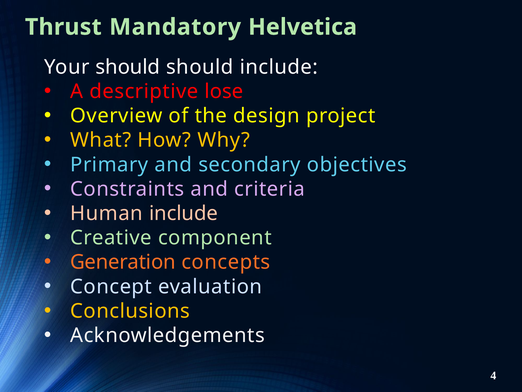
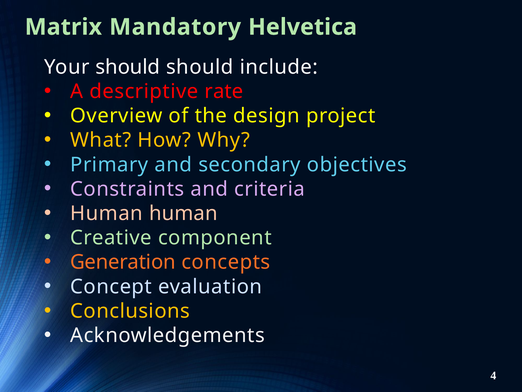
Thrust: Thrust -> Matrix (63, 27)
lose: lose -> rate (224, 91)
Human include: include -> human (183, 213)
